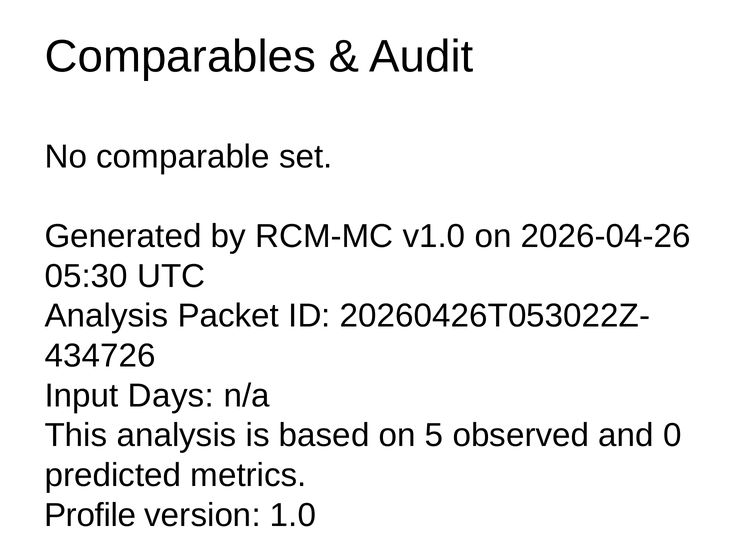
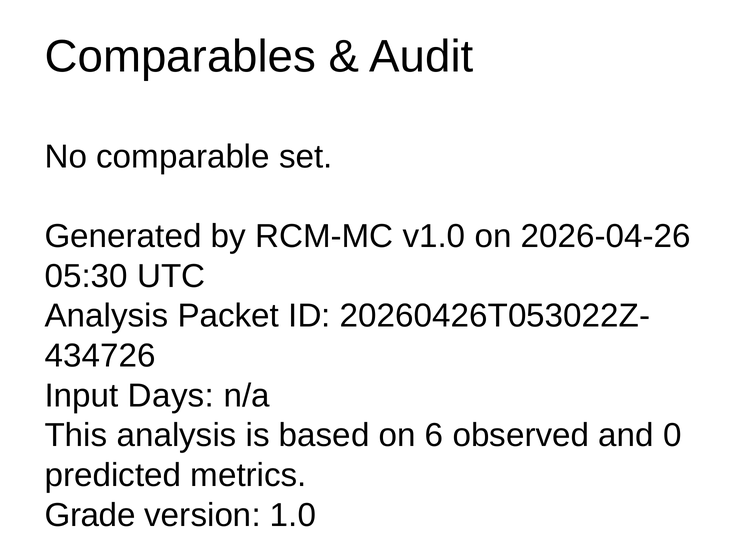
5: 5 -> 6 (434, 436)
Profile: Profile -> Grade (90, 515)
